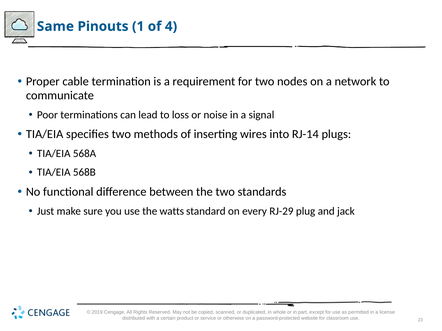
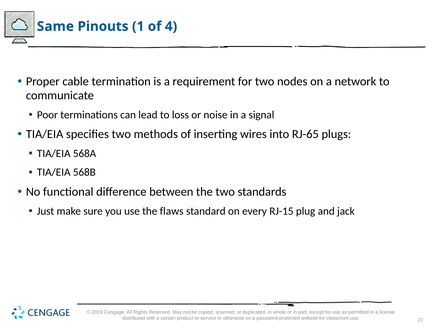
RJ-14: RJ-14 -> RJ-65 (305, 134)
watts: watts -> flaws (172, 211)
RJ-29: RJ-29 -> RJ-15 (281, 211)
